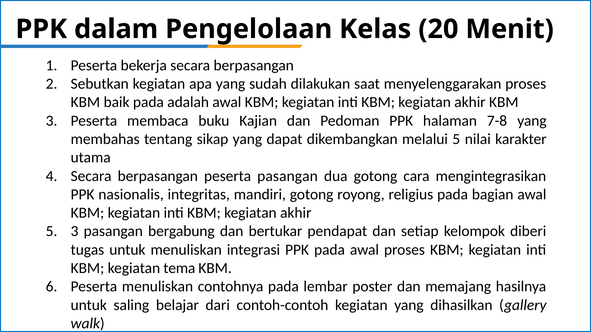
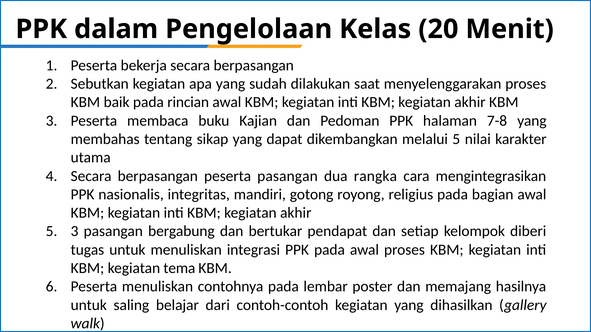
adalah: adalah -> rincian (188, 102)
dua gotong: gotong -> rangka (375, 176)
